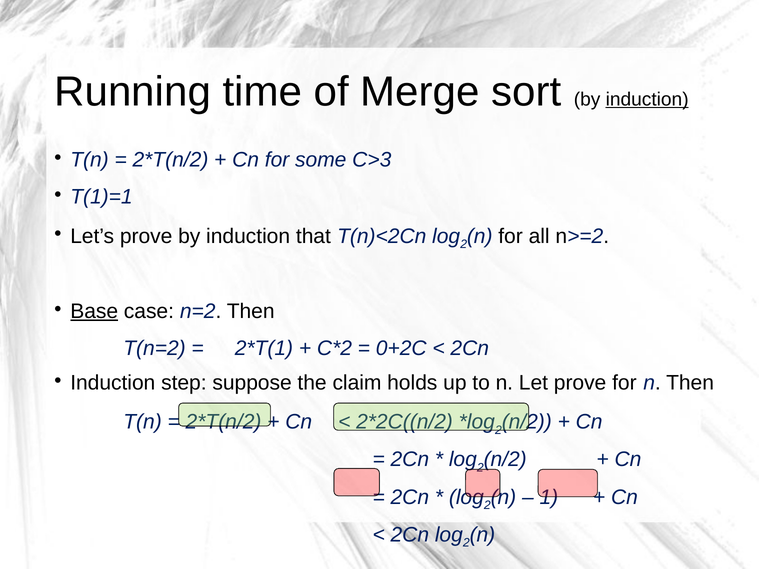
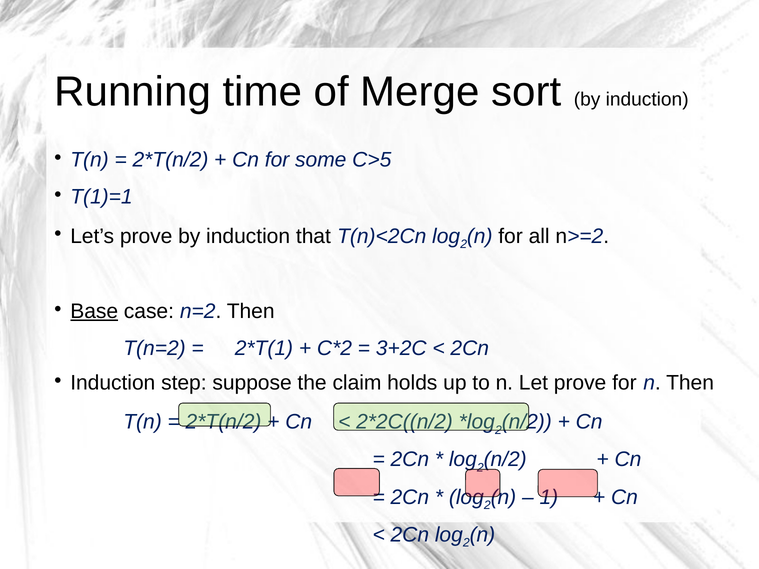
induction underline: present -> none (647, 99)
C>3: C>3 -> C>5 (372, 160)
0+2C: 0+2C -> 3+2C (401, 348)
